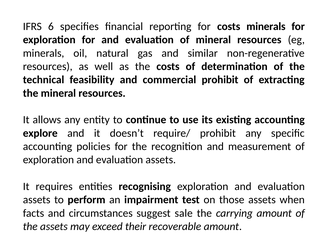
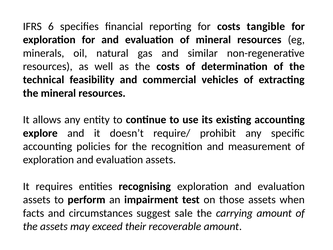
costs minerals: minerals -> tangible (266, 26)
commercial prohibit: prohibit -> vehicles (220, 80)
